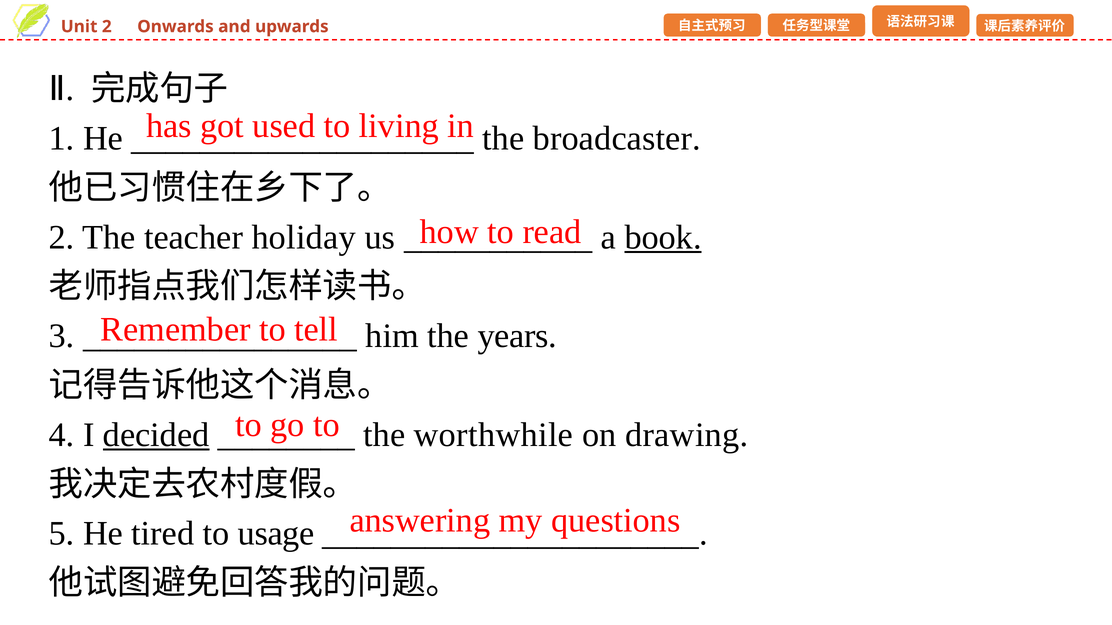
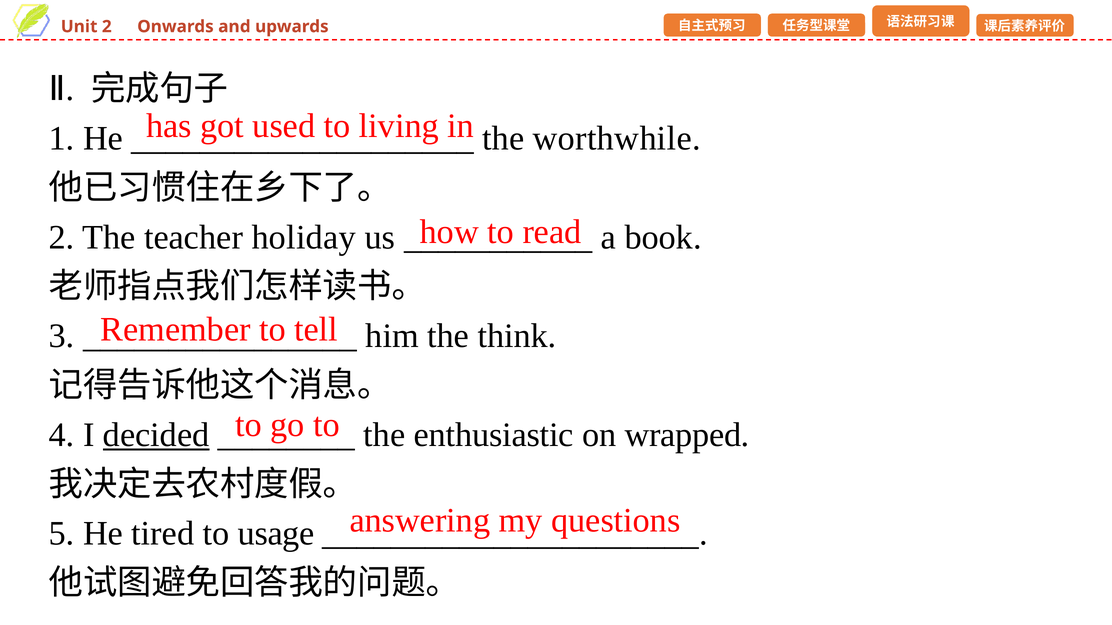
broadcaster: broadcaster -> worthwhile (617, 138)
book underline: present -> none (663, 237)
years: years -> think (517, 336)
worthwhile: worthwhile -> enthusiastic (494, 435)
drawing: drawing -> wrapped (687, 435)
